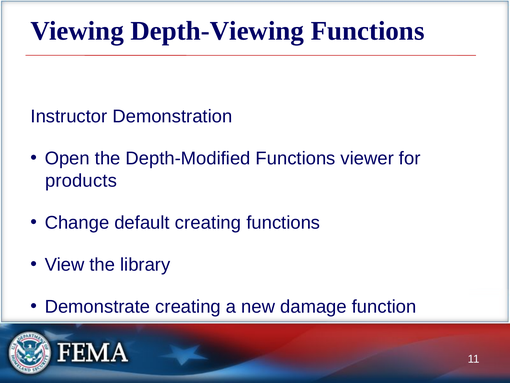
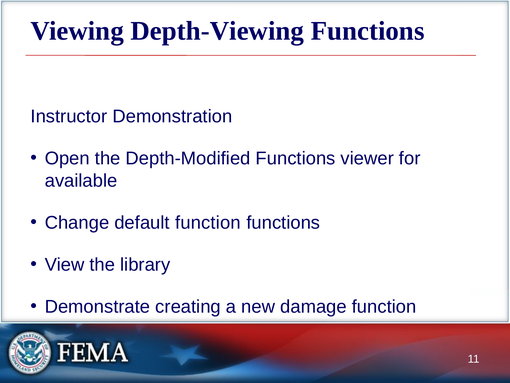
products: products -> available (81, 180)
default creating: creating -> function (208, 222)
